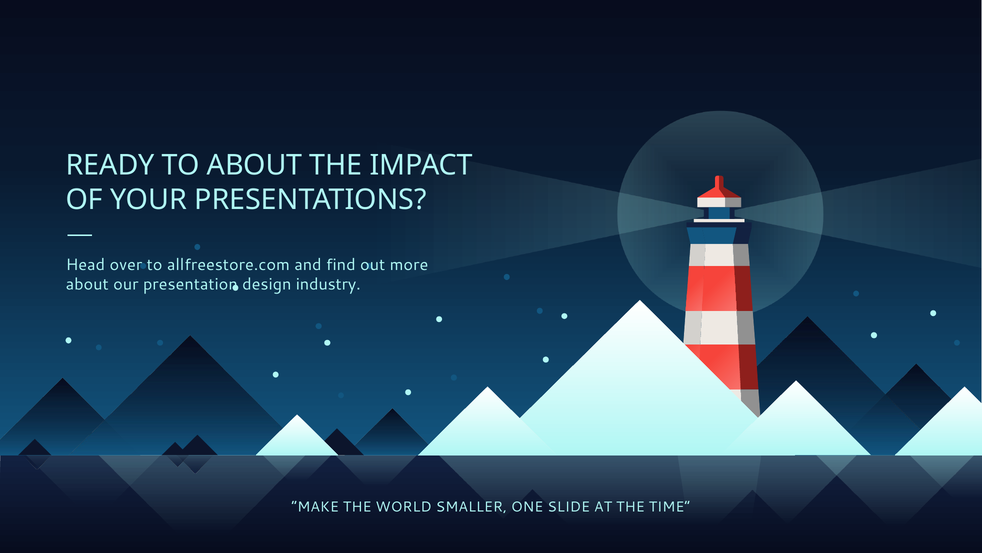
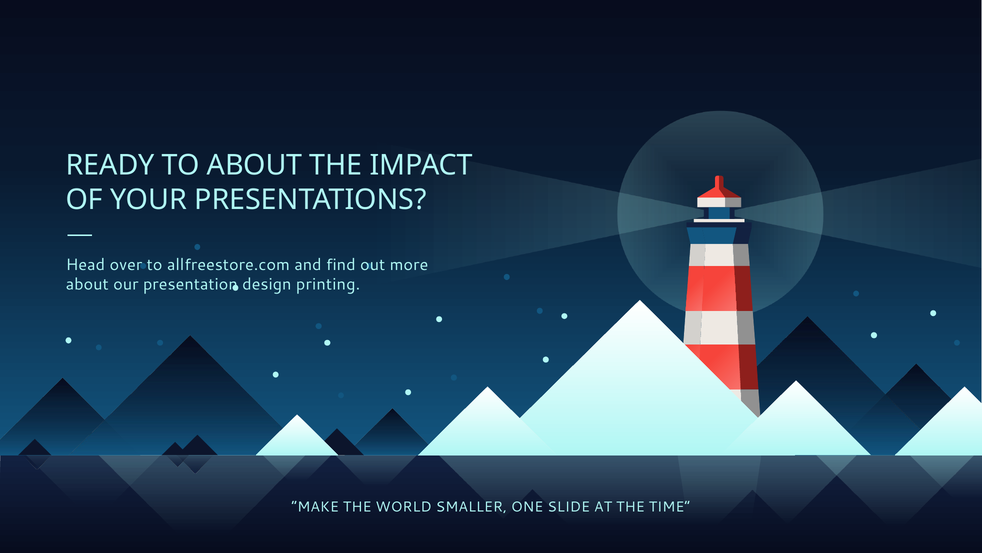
industry: industry -> printing (328, 284)
